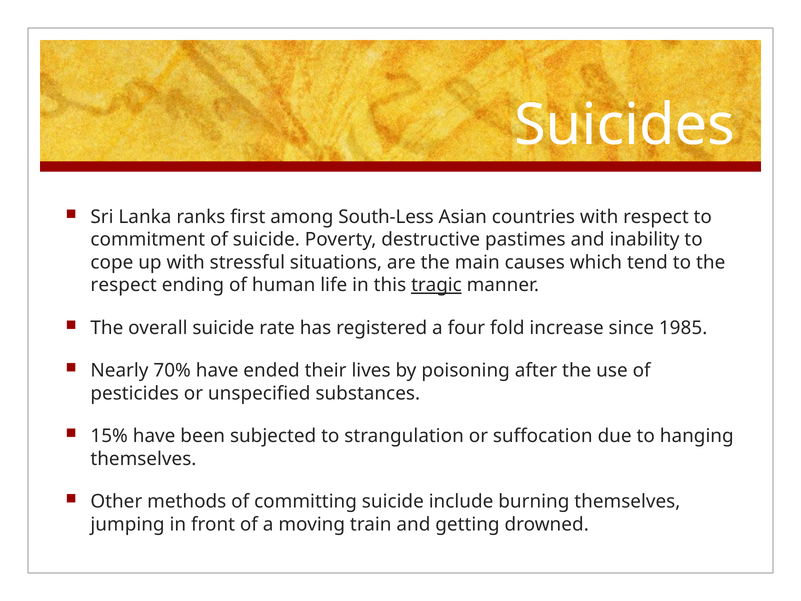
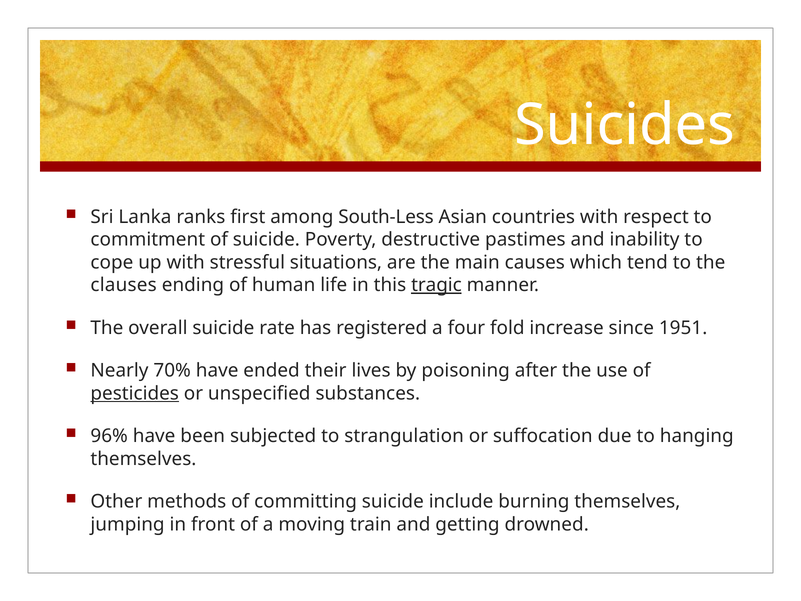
respect: respect -> clauses (124, 285)
1985: 1985 -> 1951 (683, 328)
pesticides underline: none -> present (135, 393)
15%: 15% -> 96% (109, 436)
